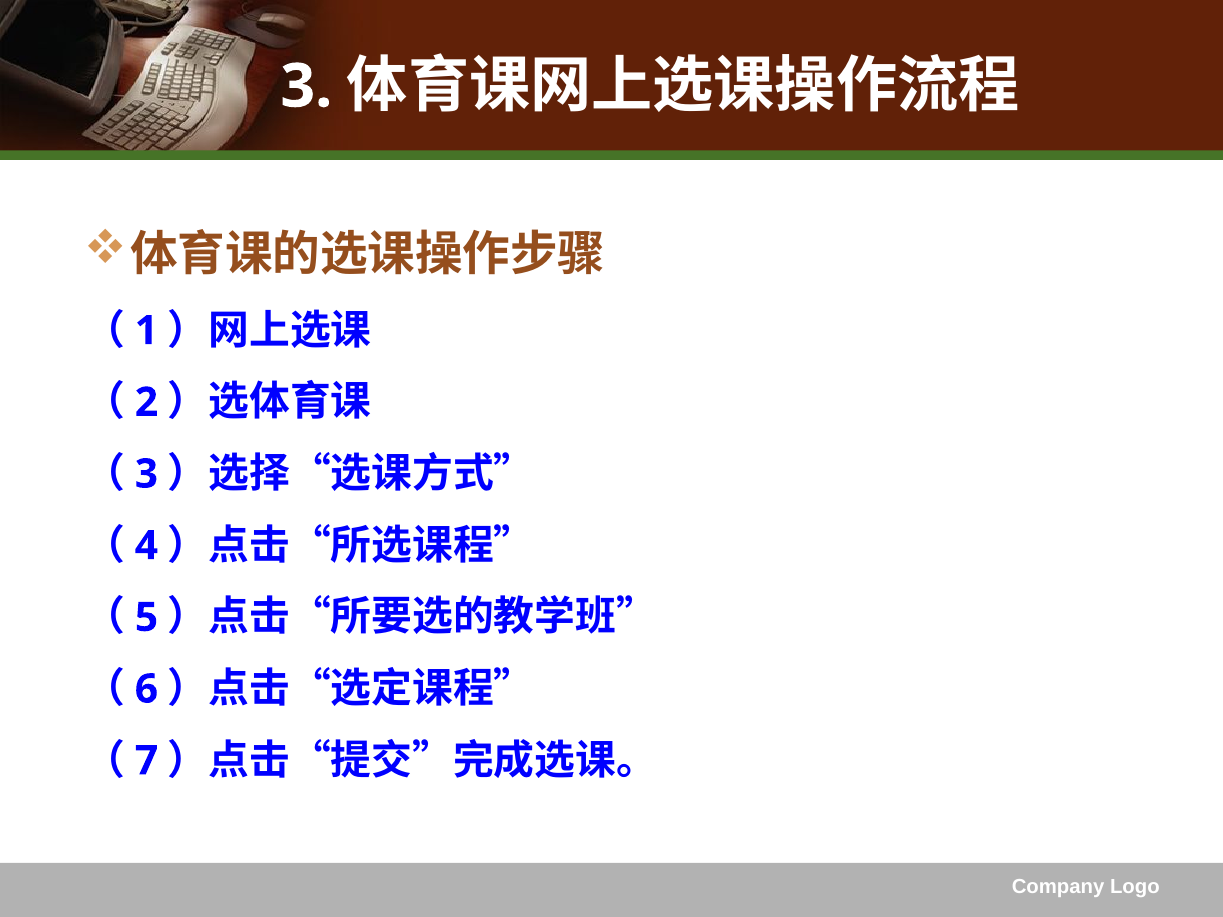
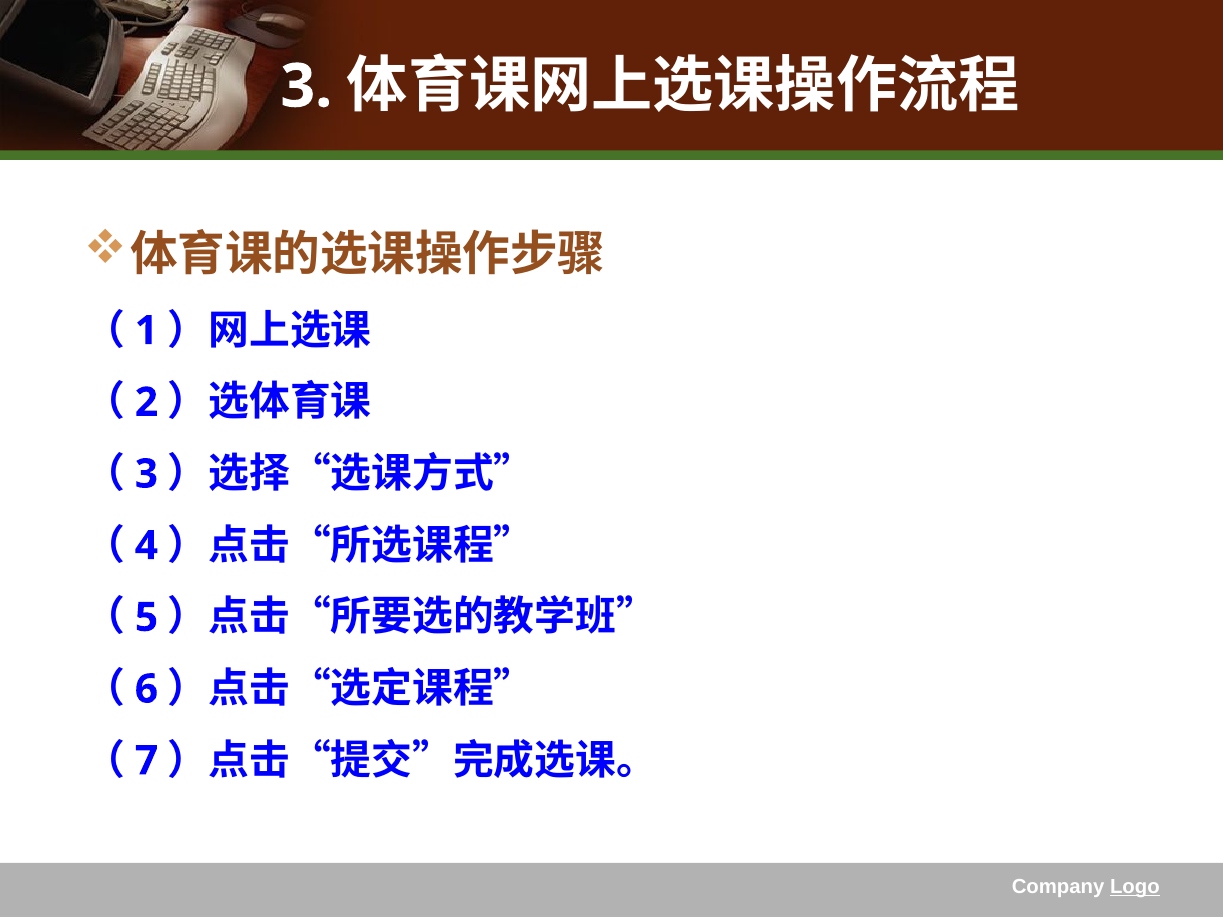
Logo underline: none -> present (1135, 887)
